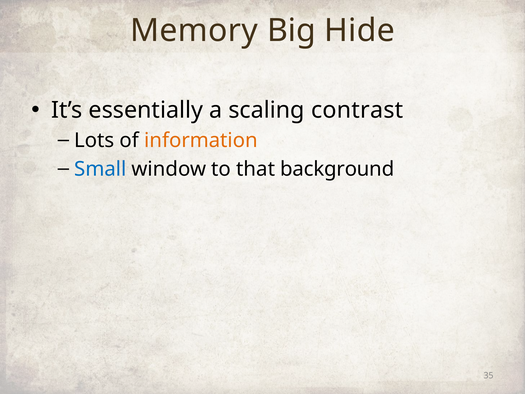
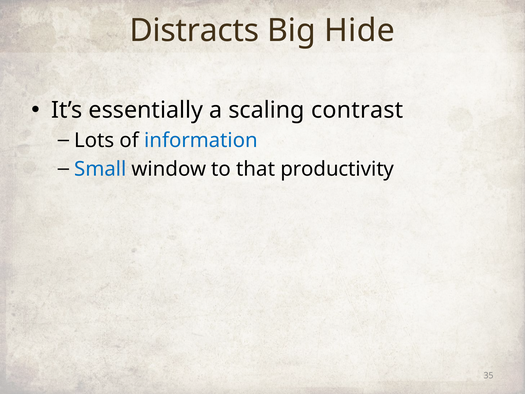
Memory: Memory -> Distracts (194, 31)
information colour: orange -> blue (201, 140)
background: background -> productivity (337, 169)
